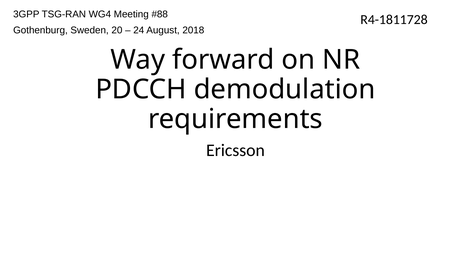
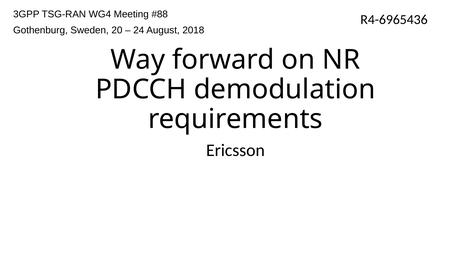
R4-1811728: R4-1811728 -> R4-6965436 (394, 20)
